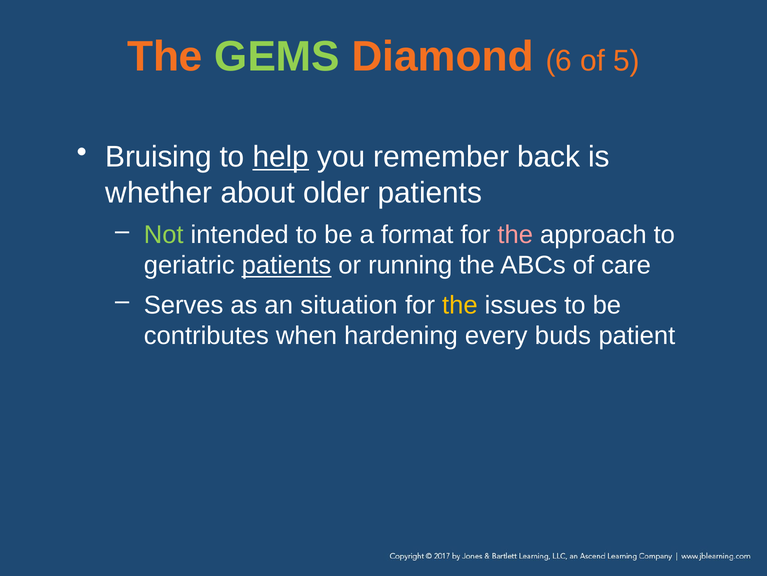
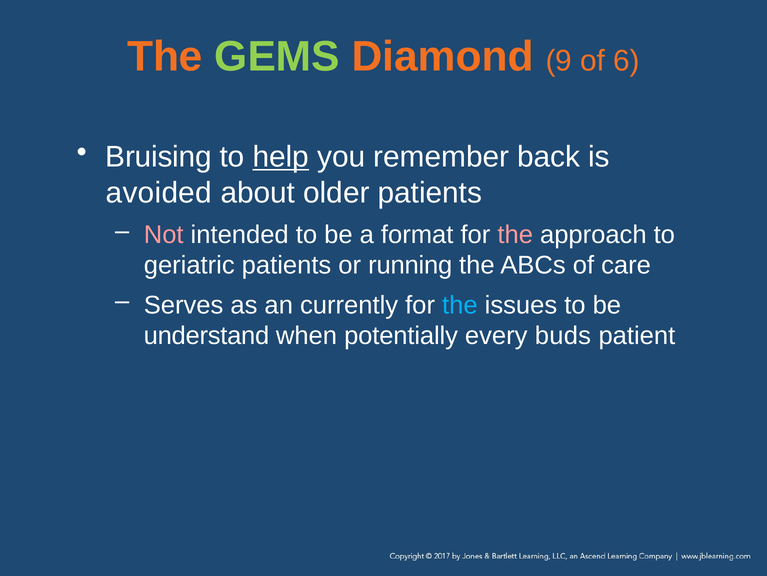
6: 6 -> 9 (559, 61)
5: 5 -> 6 (627, 61)
whether: whether -> avoided (159, 193)
Not colour: light green -> pink (164, 234)
patients underline: present -> none (287, 265)
situation: situation -> currently (349, 305)
the colour: yellow -> light blue (460, 305)
contributes: contributes -> understand (206, 335)
hardening: hardening -> potentially (401, 335)
